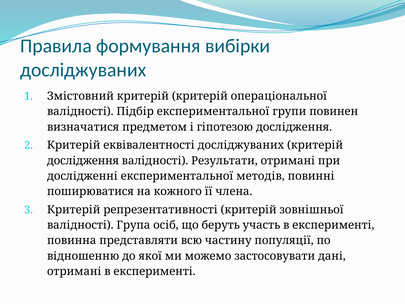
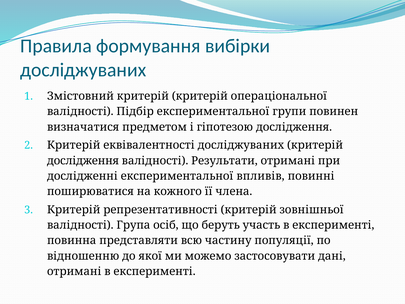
методів: методів -> впливів (261, 176)
